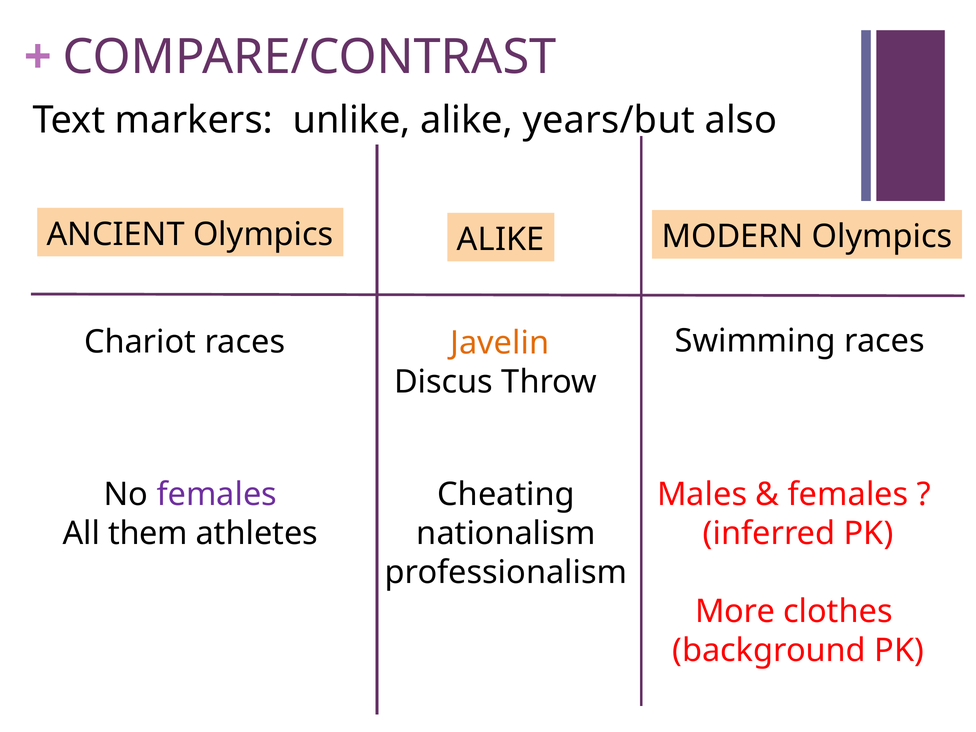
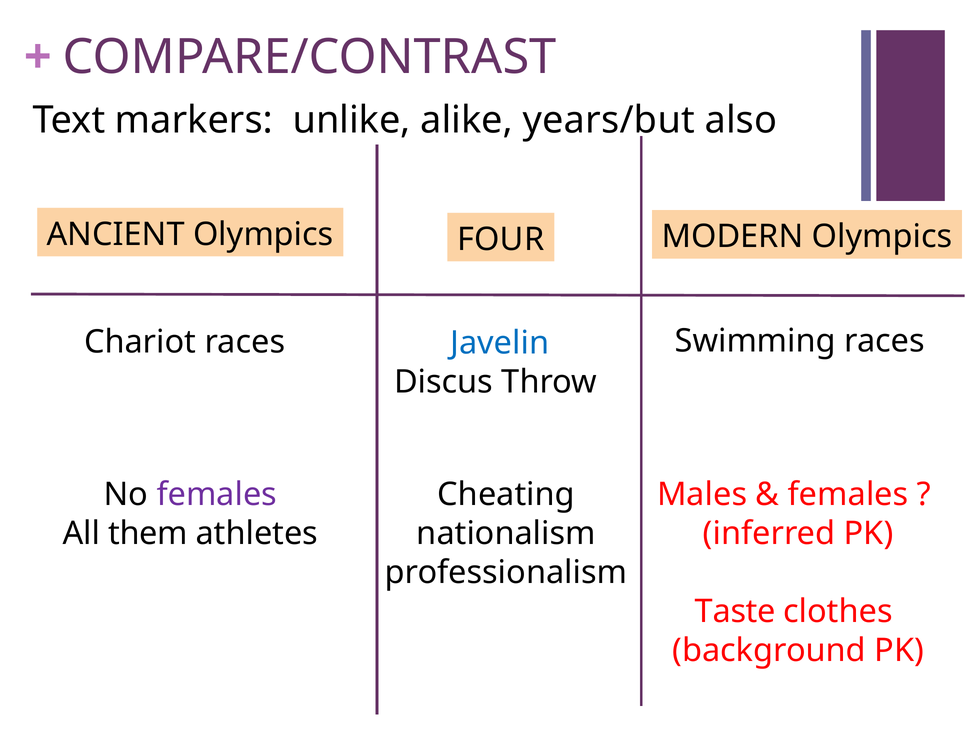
ALIKE: ALIKE -> FOUR (501, 239)
Javelin colour: orange -> blue (500, 343)
More: More -> Taste (735, 612)
